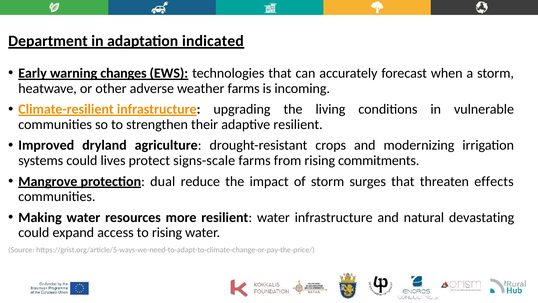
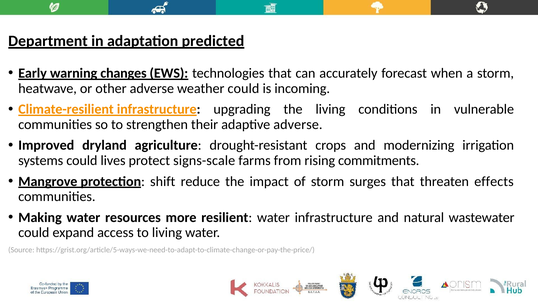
indicated: indicated -> predicted (213, 41)
weather farms: farms -> could (243, 88)
adaptive resilient: resilient -> adverse (298, 124)
dual: dual -> shift (163, 181)
devastating: devastating -> wastewater (482, 217)
to rising: rising -> living (167, 232)
